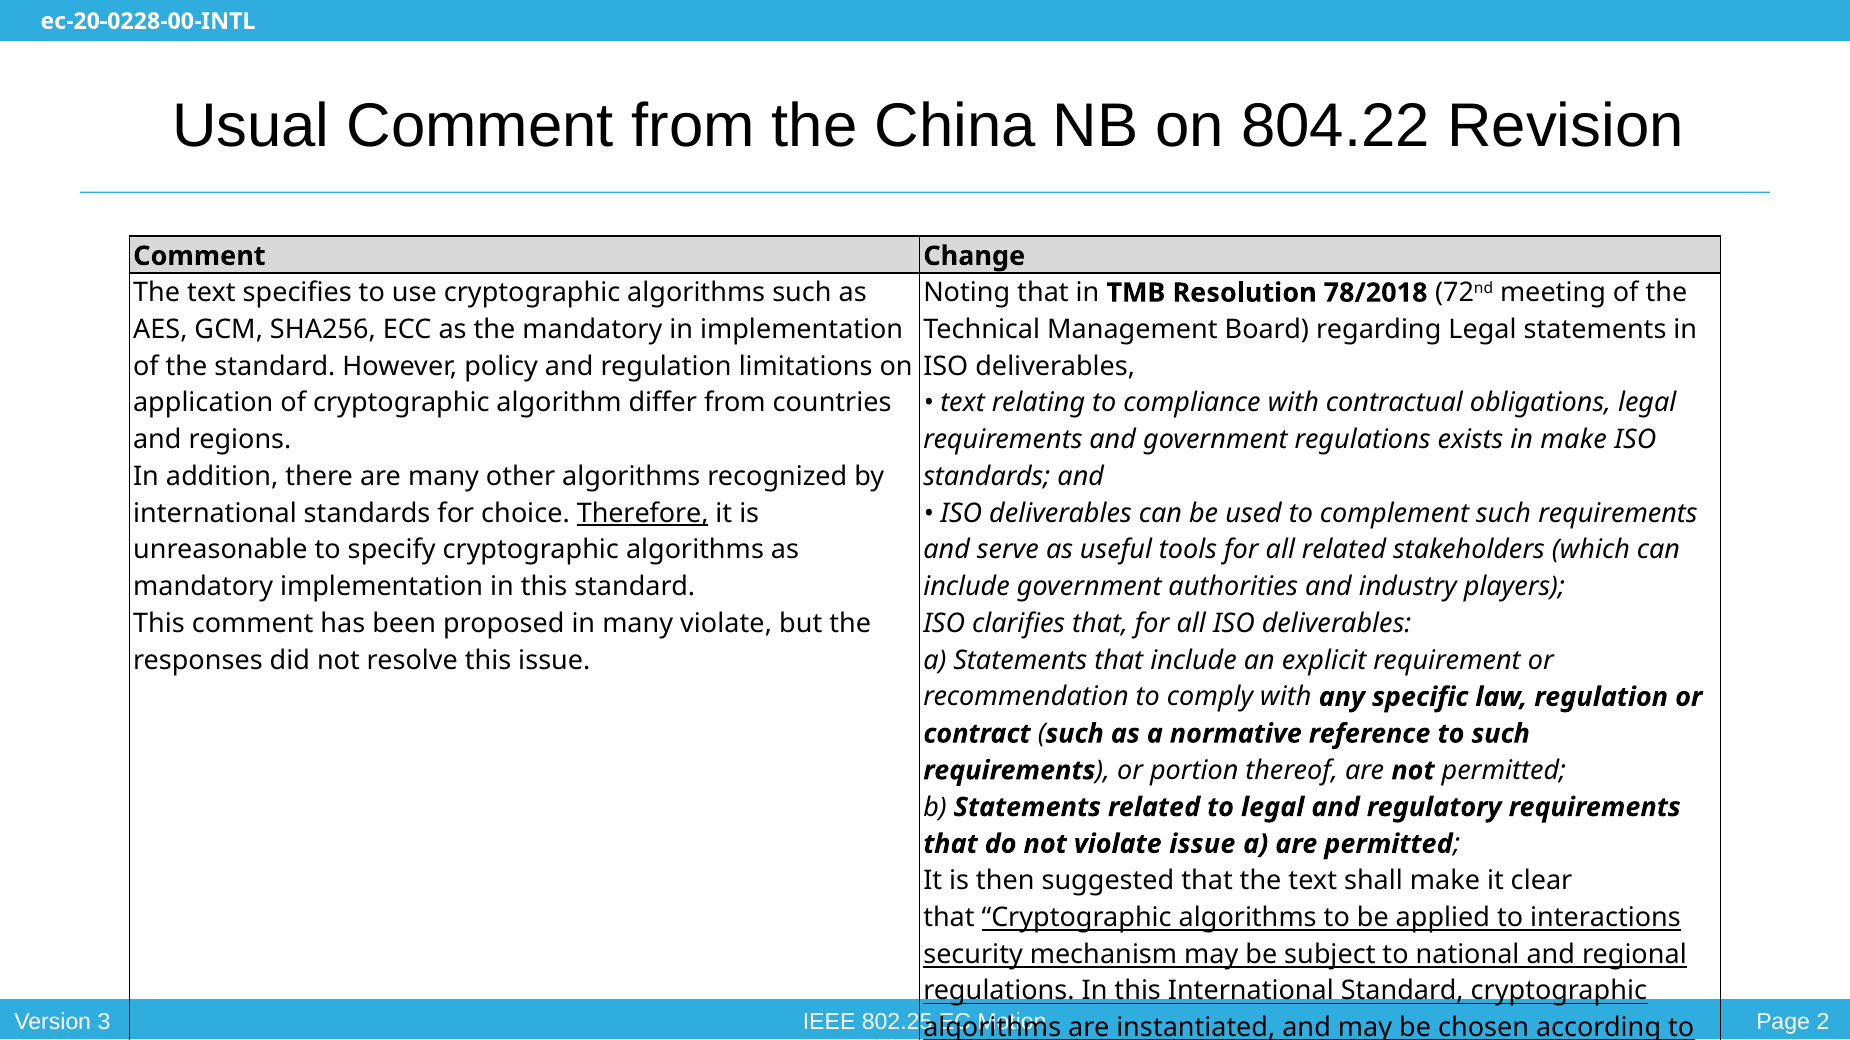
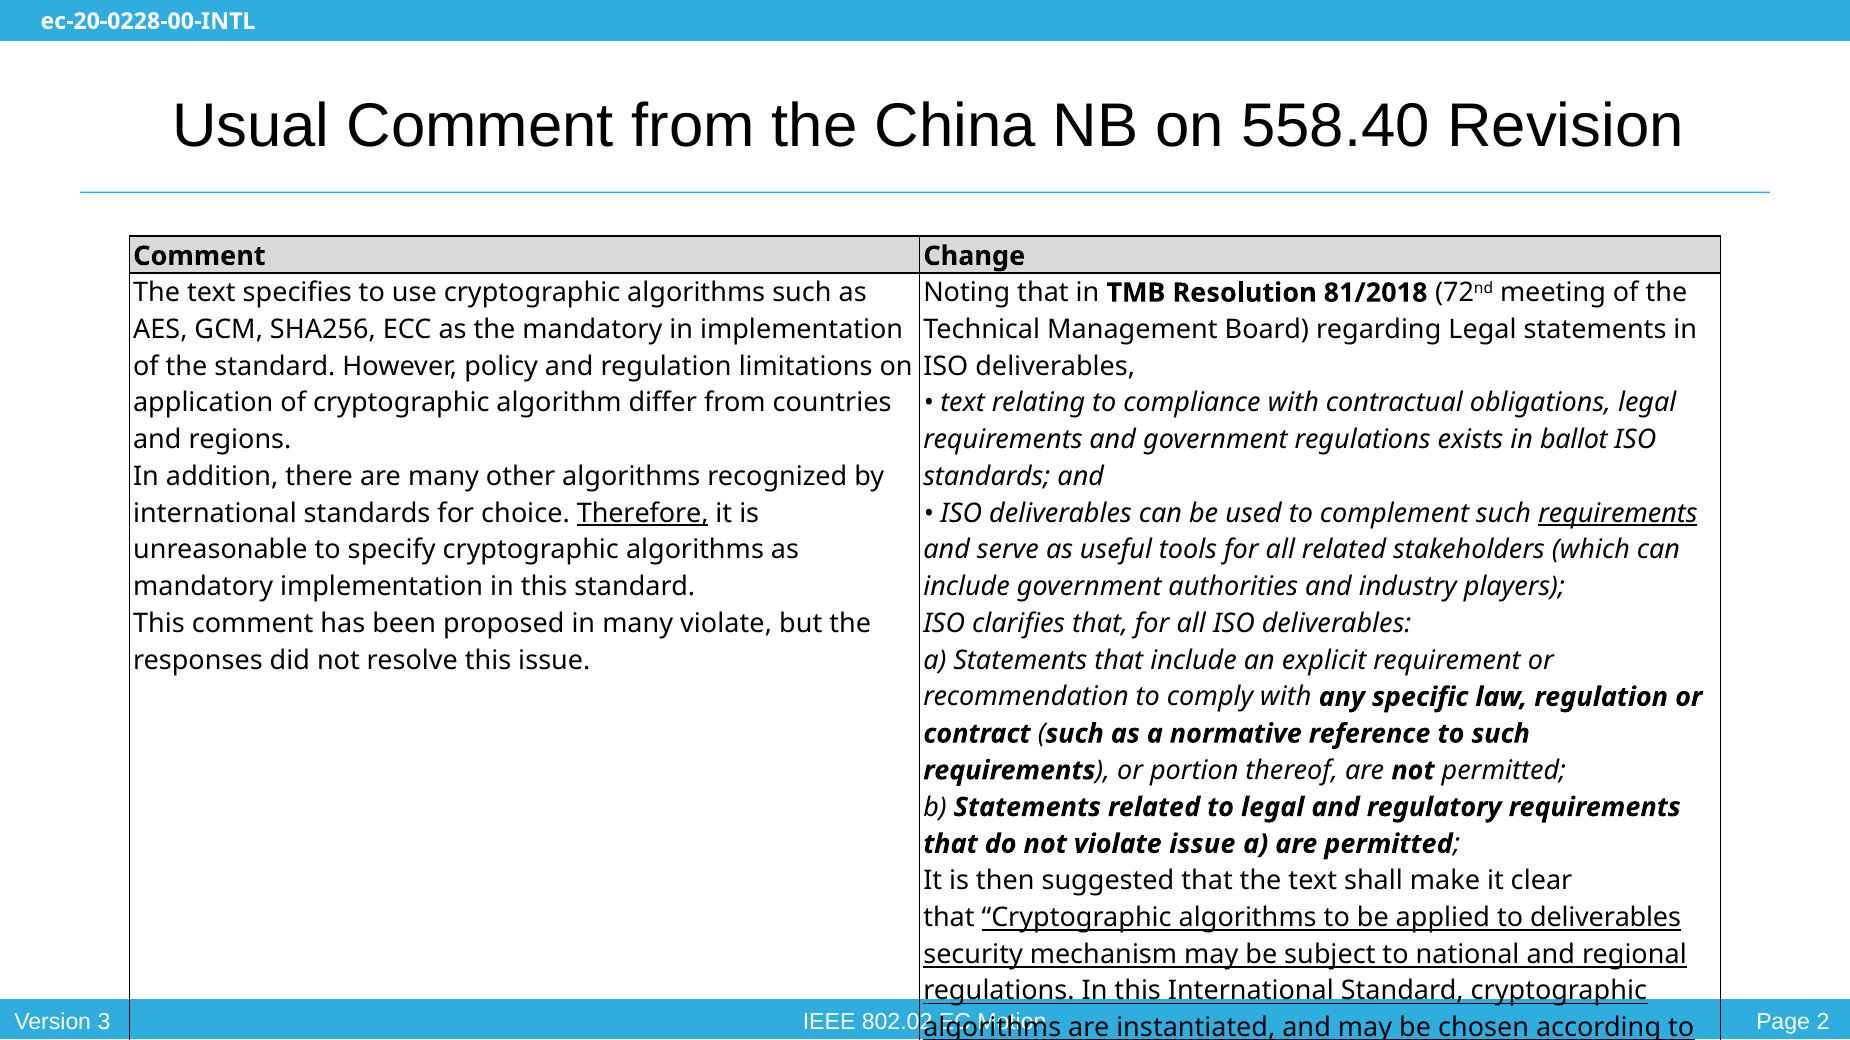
804.22: 804.22 -> 558.40 (1336, 126)
78/2018: 78/2018 -> 81/2018 (1376, 293)
in make: make -> ballot (1574, 440)
requirements underline: none -> present (1618, 514)
to interactions: interactions -> deliverables (1606, 918)
802.25: 802.25 -> 802.02 (897, 1022)
